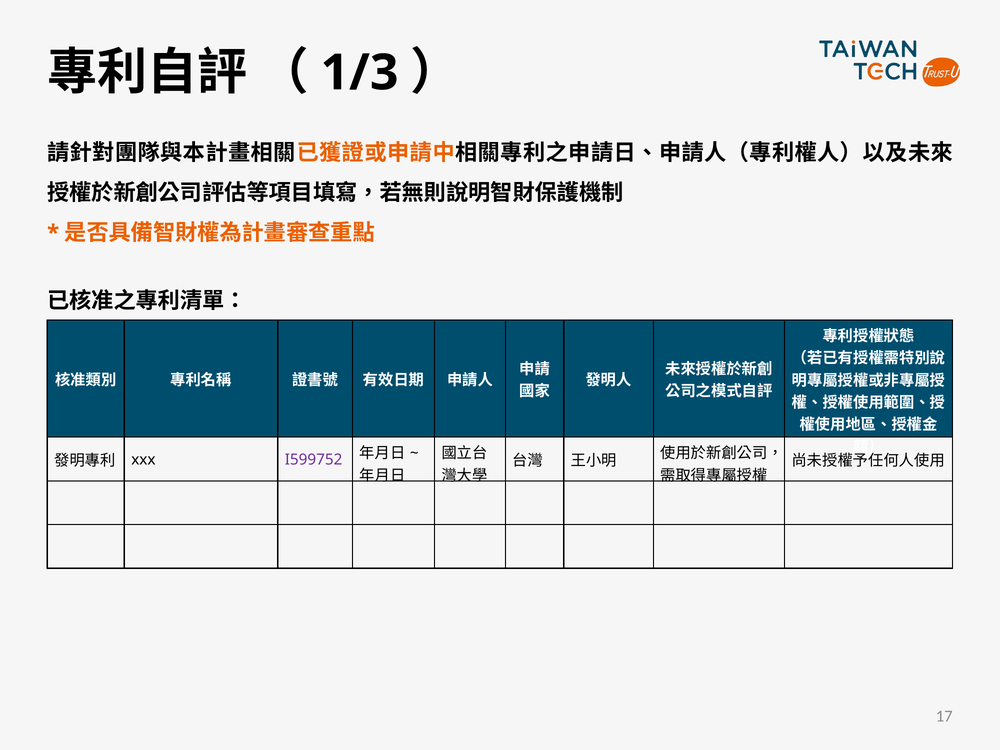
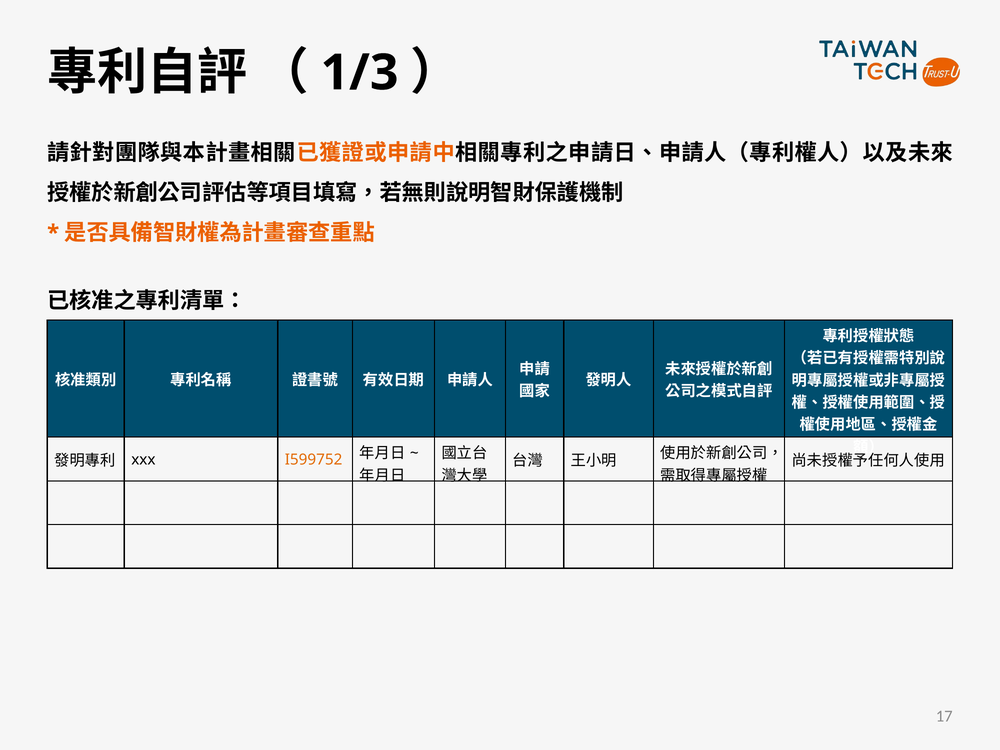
I599752 colour: purple -> orange (314, 460)
